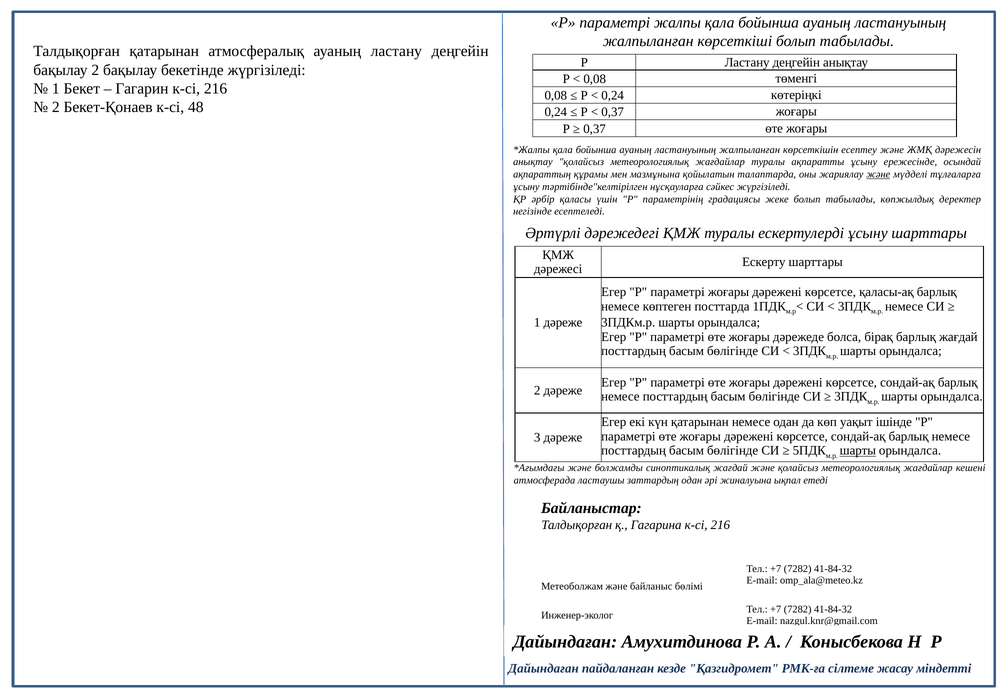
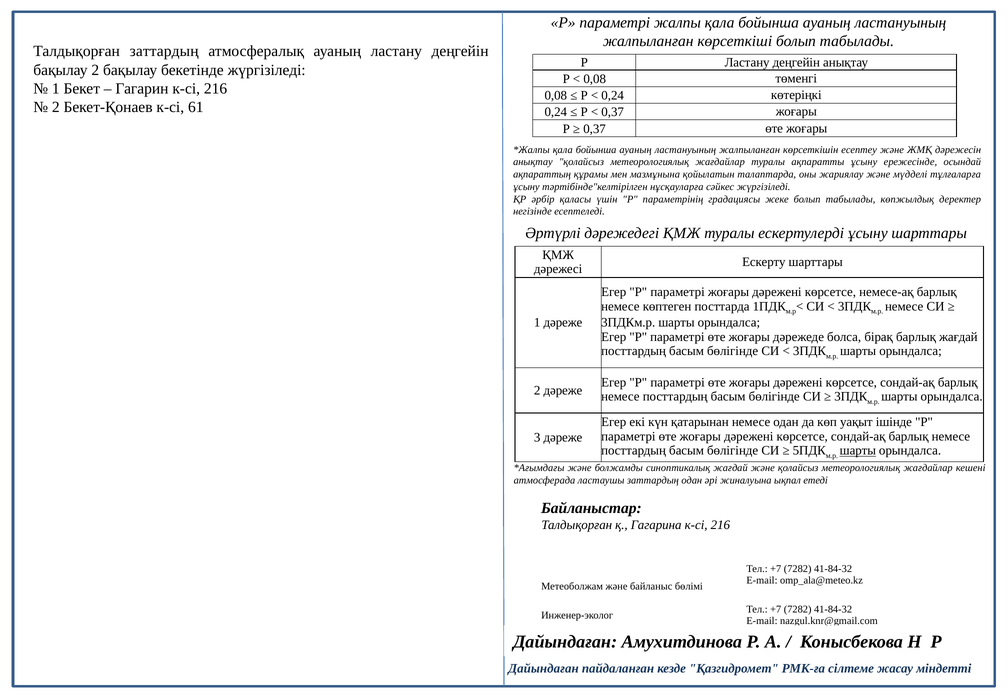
Талдықорған қатарынан: қатарынан -> заттардың (164, 51)
48: 48 -> 61 (196, 107)
және underline: present -> none (878, 174)
қаласы-ақ: қаласы-ақ -> немесе-ақ (886, 292)
